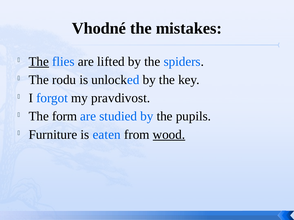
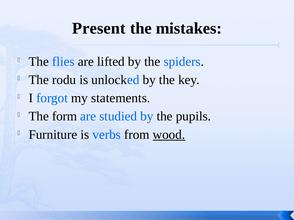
Vhodné: Vhodné -> Present (99, 28)
The underline: present -> none (39, 62)
pravdivost: pravdivost -> statements (121, 98)
eaten: eaten -> verbs (107, 135)
